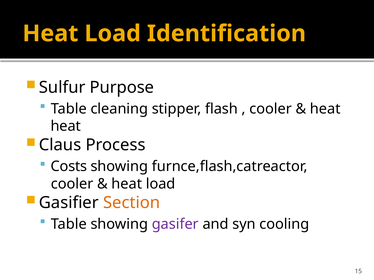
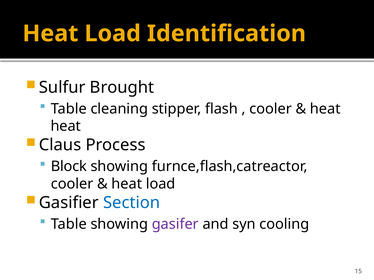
Purpose: Purpose -> Brought (122, 87)
Costs: Costs -> Block (69, 167)
Section colour: orange -> blue (132, 203)
